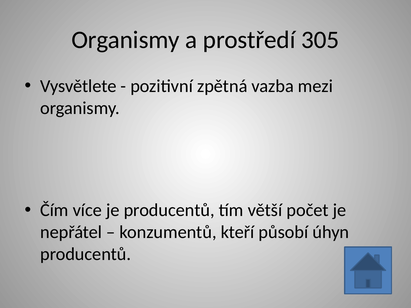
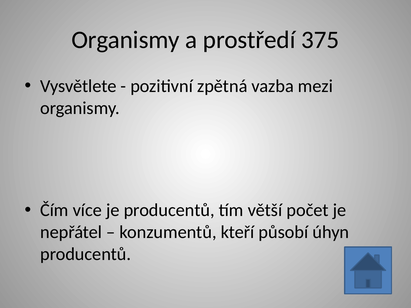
305: 305 -> 375 (320, 40)
